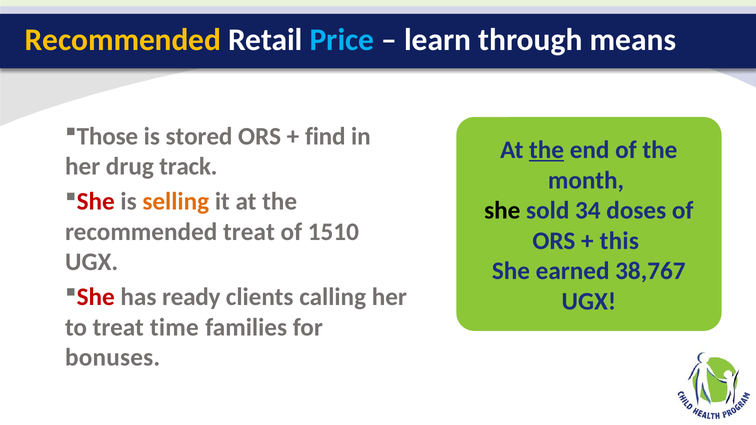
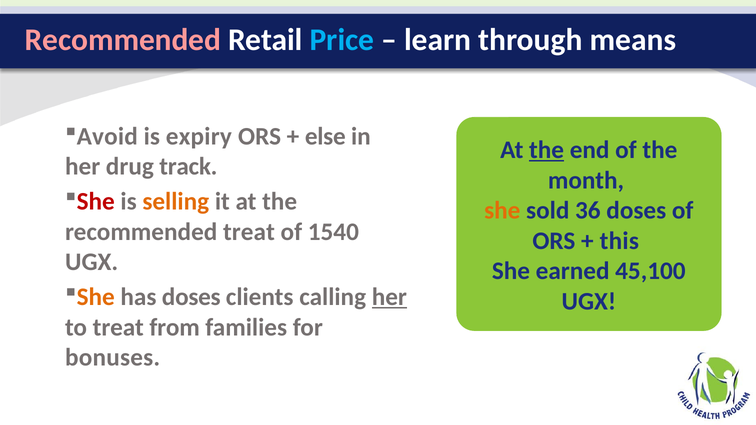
Recommended colour: yellow -> pink (123, 40)
Those: Those -> Avoid (107, 136)
stored: stored -> expiry (199, 136)
find: find -> else (325, 136)
she colour: black -> orange (502, 211)
34: 34 -> 36 (588, 211)
1510: 1510 -> 1540 (333, 232)
38,767: 38,767 -> 45,100 (650, 271)
She colour: red -> orange (96, 297)
has ready: ready -> doses (191, 297)
her underline: none -> present (389, 297)
time: time -> from (175, 327)
